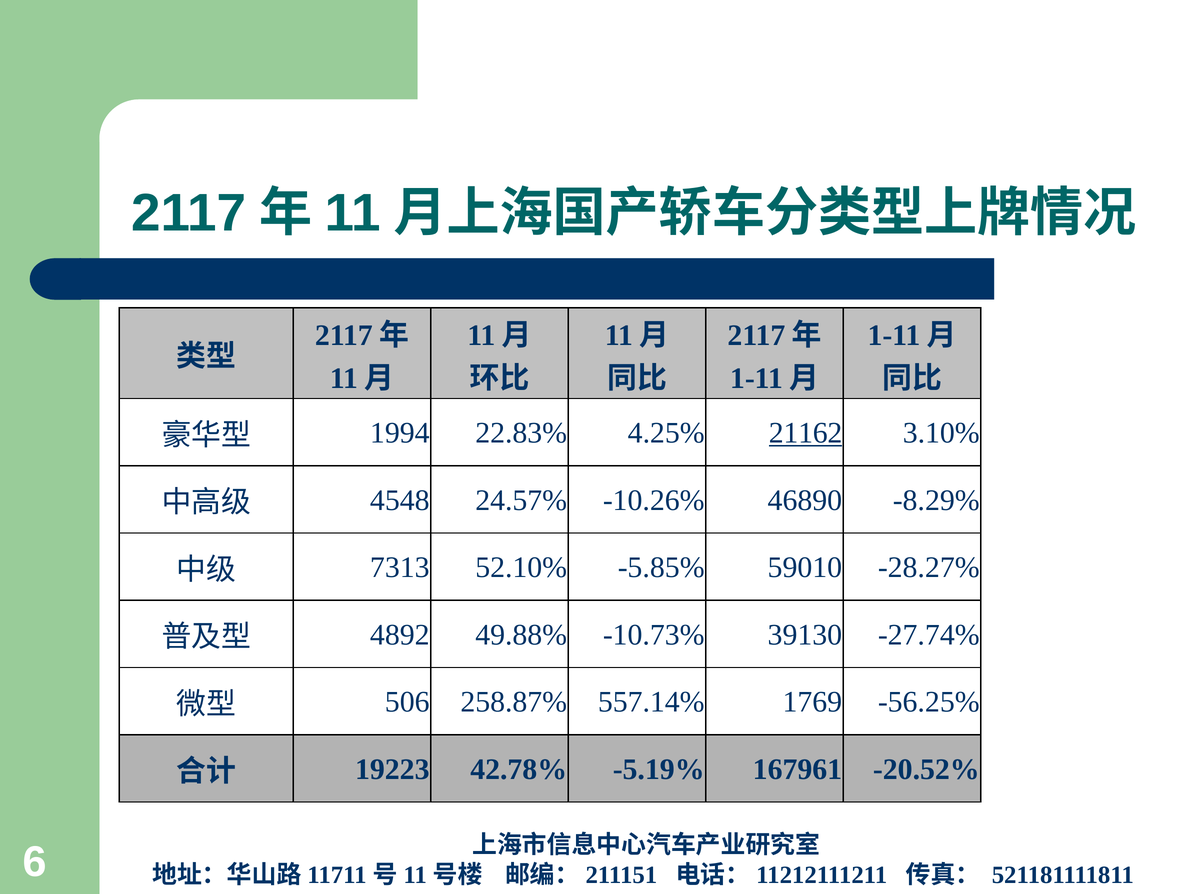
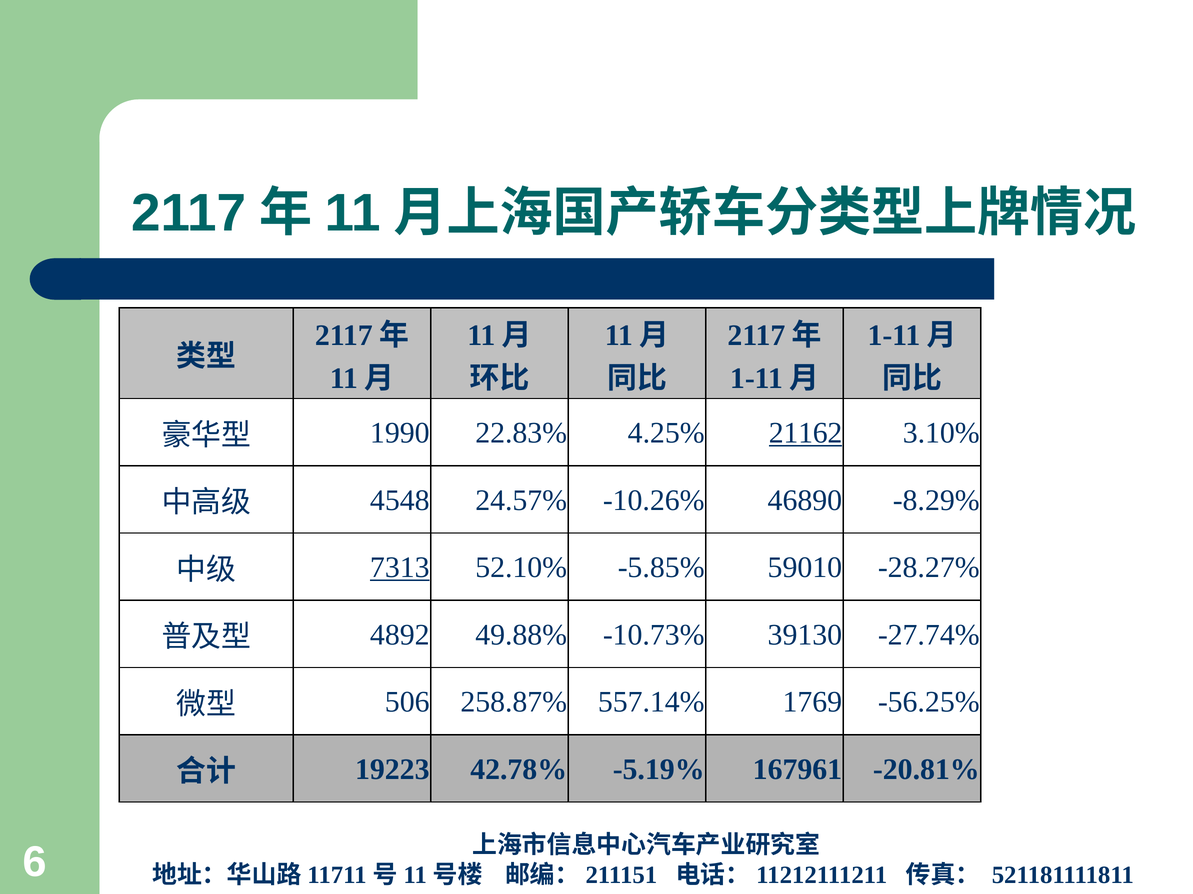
1994: 1994 -> 1990 (400, 433)
7313 underline: none -> present (400, 568)
-20.52%: -20.52% -> -20.81% (926, 770)
